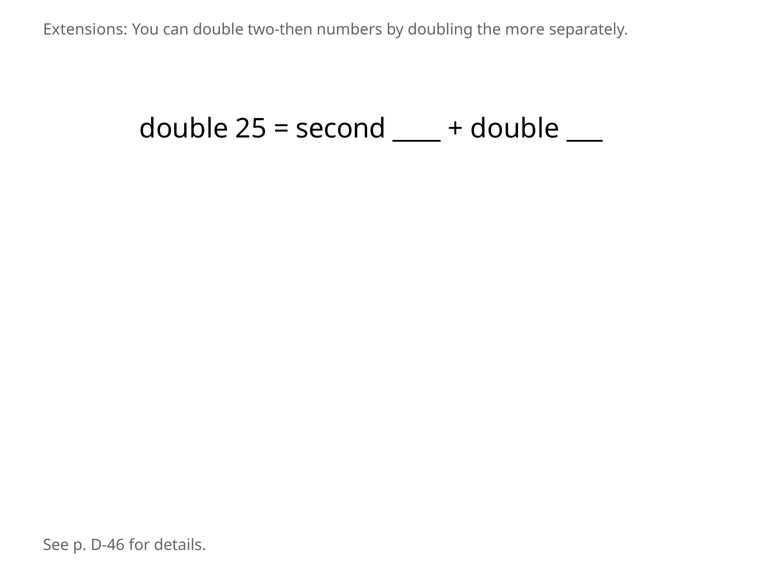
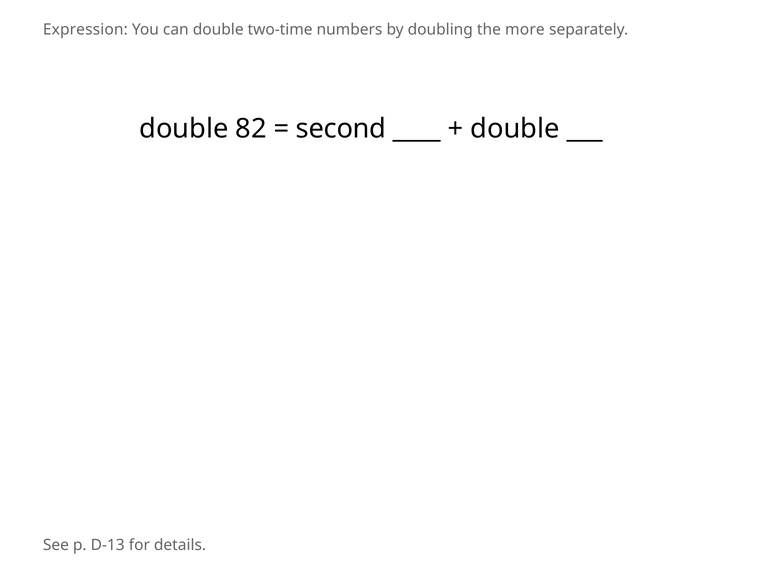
Extensions: Extensions -> Expression (85, 29)
two-then: two-then -> two-time (280, 29)
25: 25 -> 82 (251, 129)
D-46: D-46 -> D-13 (108, 546)
